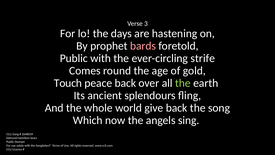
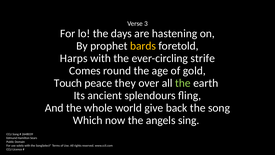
bards colour: pink -> yellow (143, 46)
Public: Public -> Harps (74, 58)
peace back: back -> they (125, 83)
